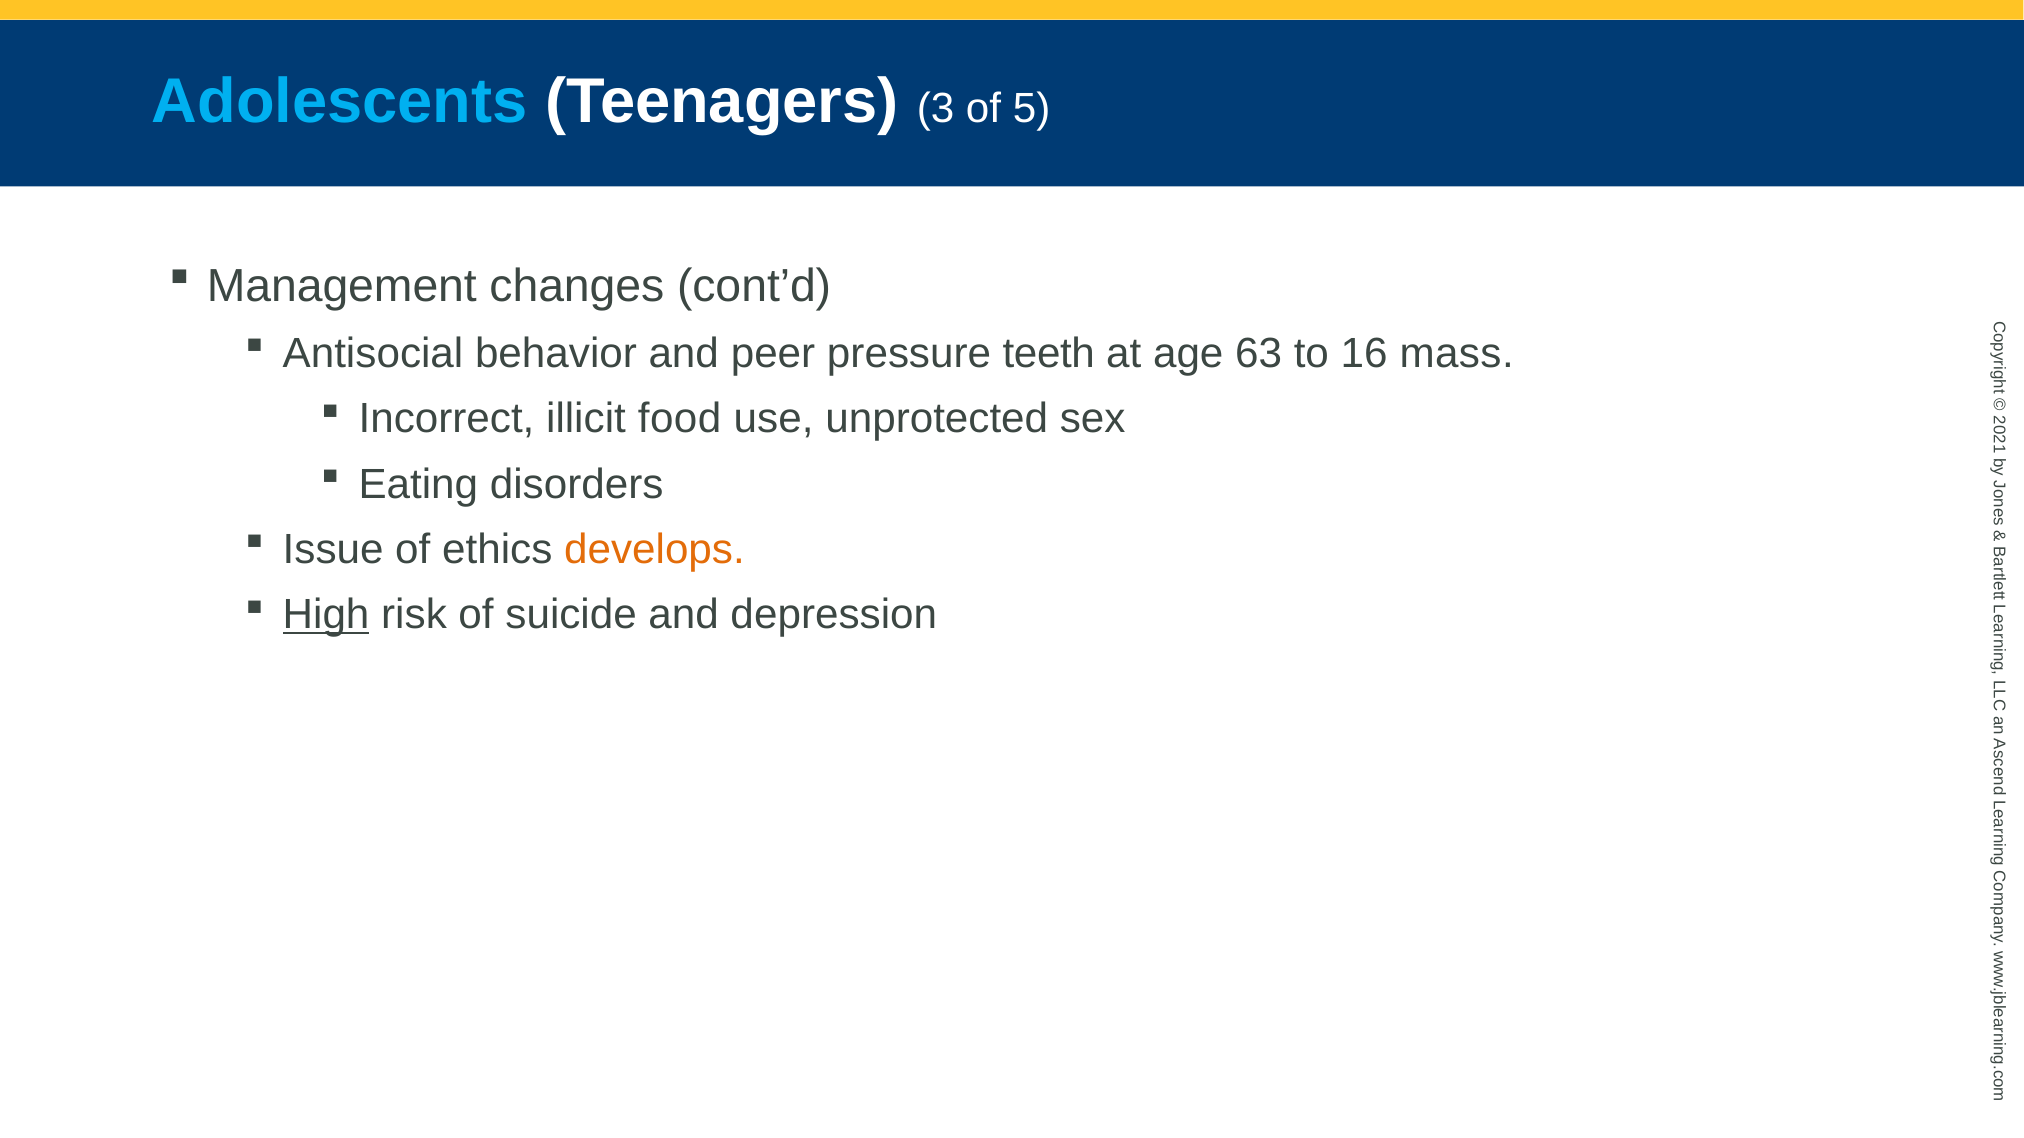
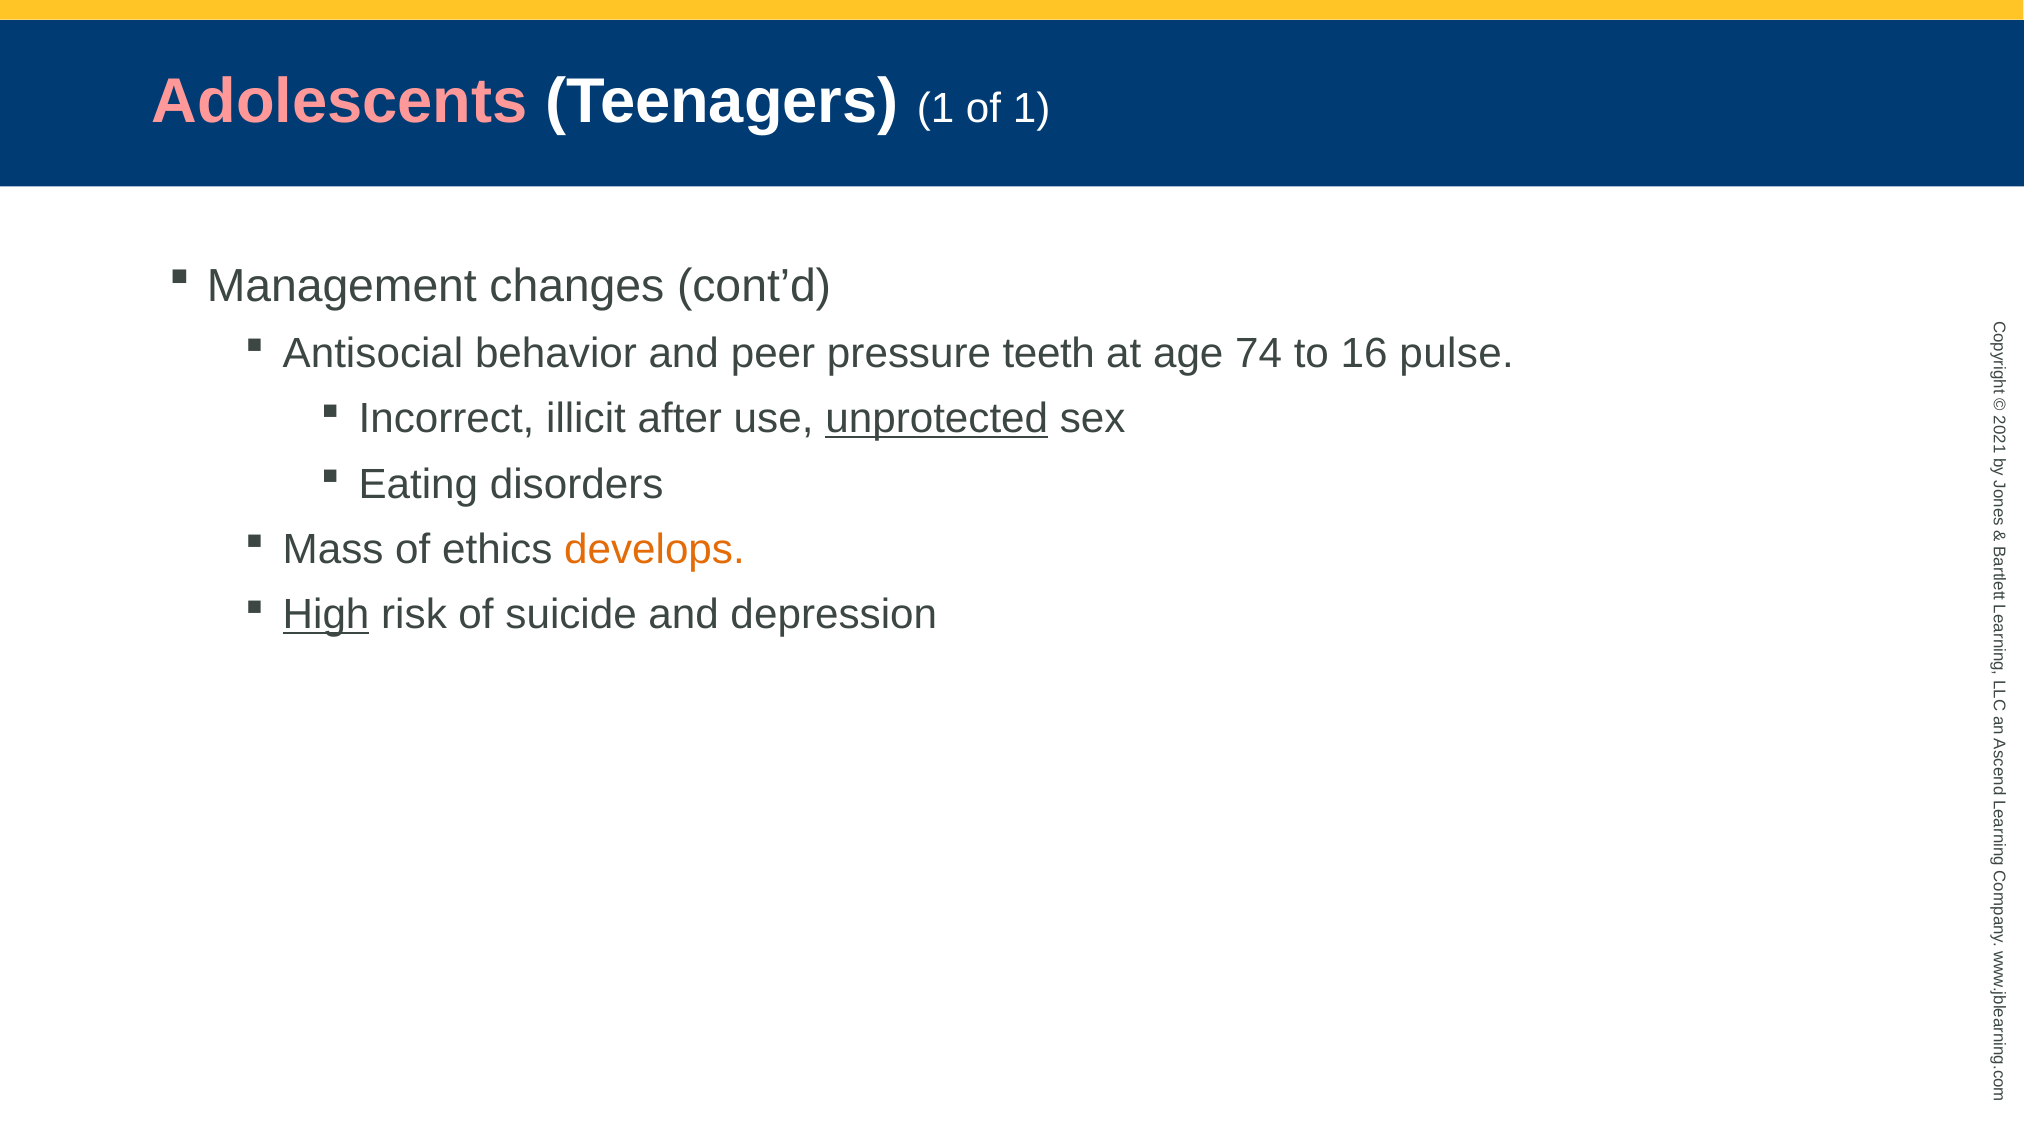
Adolescents colour: light blue -> pink (340, 102)
Teenagers 3: 3 -> 1 (936, 109)
of 5: 5 -> 1 (1032, 109)
63: 63 -> 74 (1259, 354)
mass: mass -> pulse (1457, 354)
food: food -> after (680, 419)
unprotected underline: none -> present (937, 419)
Issue: Issue -> Mass (333, 550)
